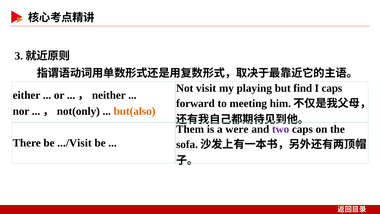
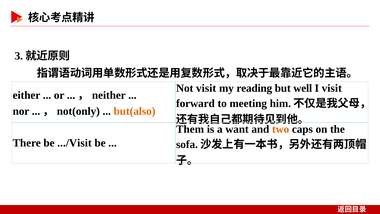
playing: playing -> reading (254, 88)
find: find -> well (303, 88)
I caps: caps -> visit (332, 88)
were: were -> want (237, 129)
two colour: purple -> orange (281, 129)
